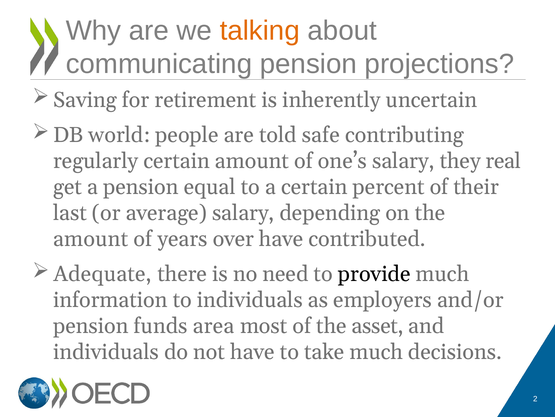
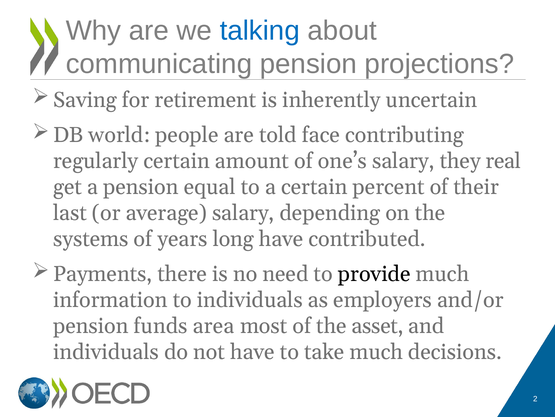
talking colour: orange -> blue (260, 31)
safe: safe -> face (321, 135)
amount: amount -> systems (91, 239)
over: over -> long (233, 239)
Adequate: Adequate -> Payments (103, 274)
